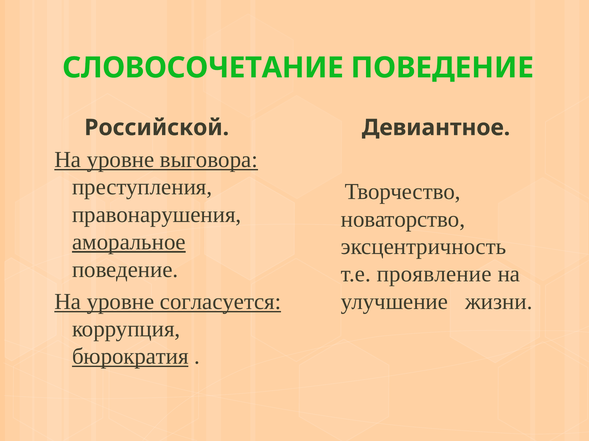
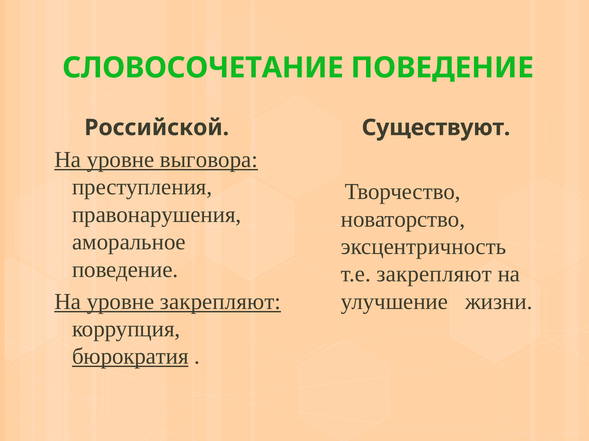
Девиантное: Девиантное -> Существуют (436, 128)
аморальное underline: present -> none (129, 242)
т.е проявление: проявление -> закрепляют (434, 275)
уровне согласуется: согласуется -> закрепляют (220, 302)
